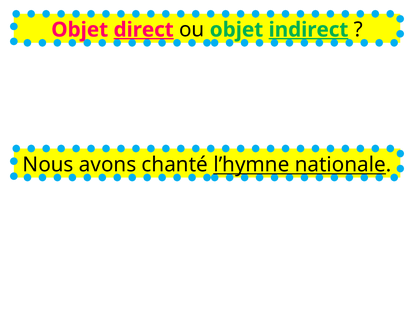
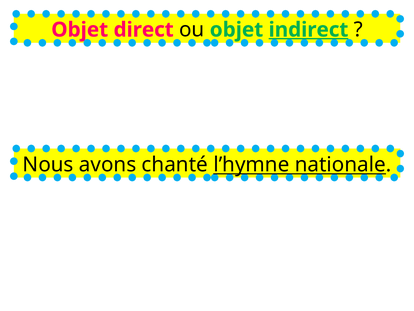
direct underline: present -> none (144, 30)
